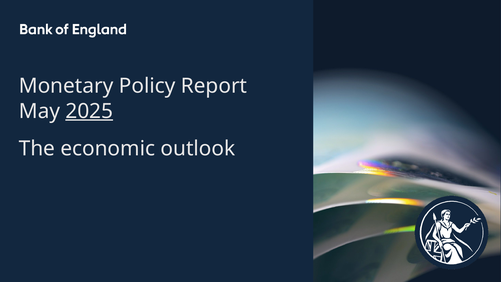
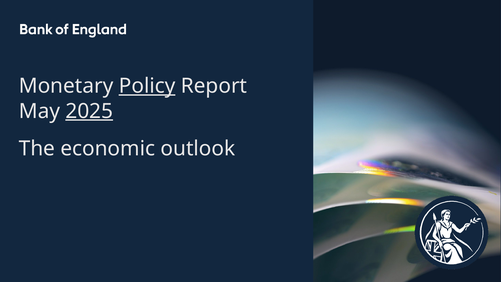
Policy underline: none -> present (147, 86)
